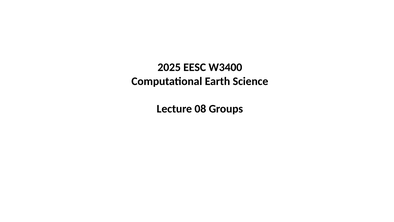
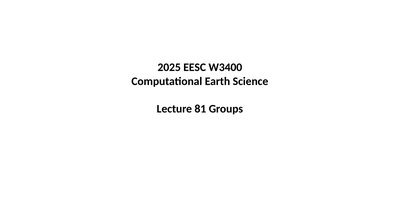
08: 08 -> 81 (200, 109)
